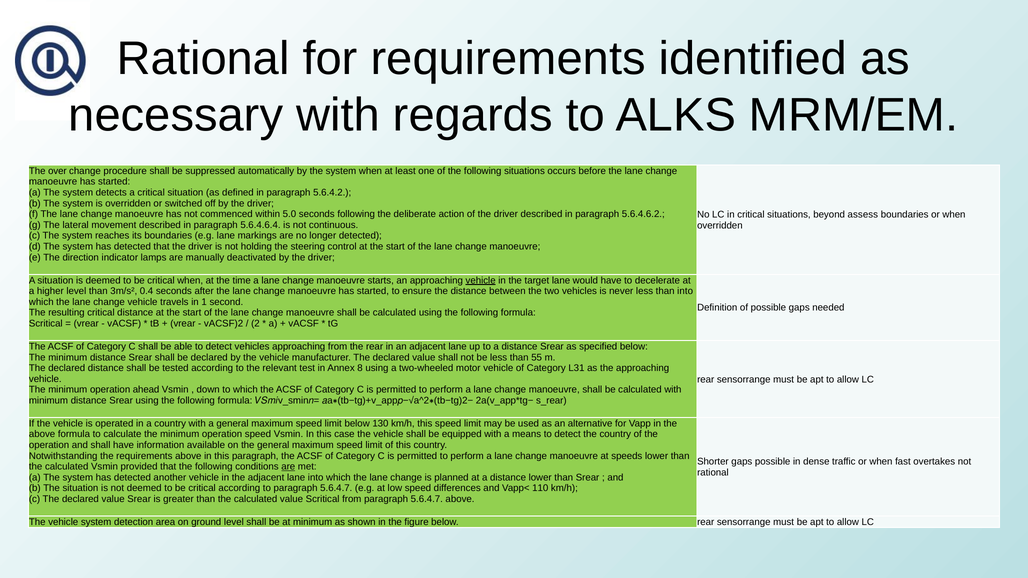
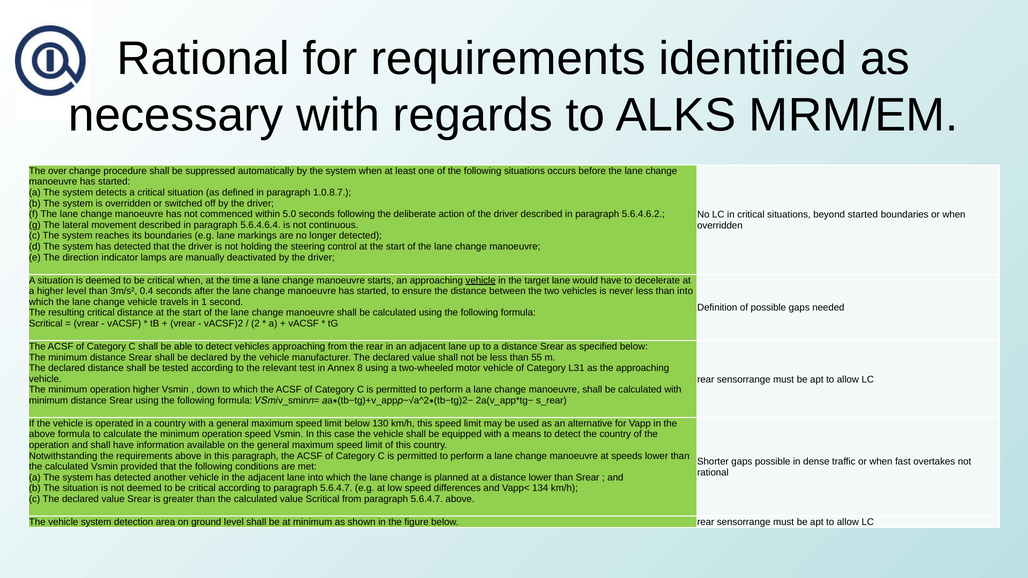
5.6.4.2: 5.6.4.2 -> 1.0.8.7 (332, 193)
beyond assess: assess -> started (863, 215)
operation ahead: ahead -> higher (146, 390)
are underline: present -> none (288, 467)
110: 110 -> 134 (540, 489)
